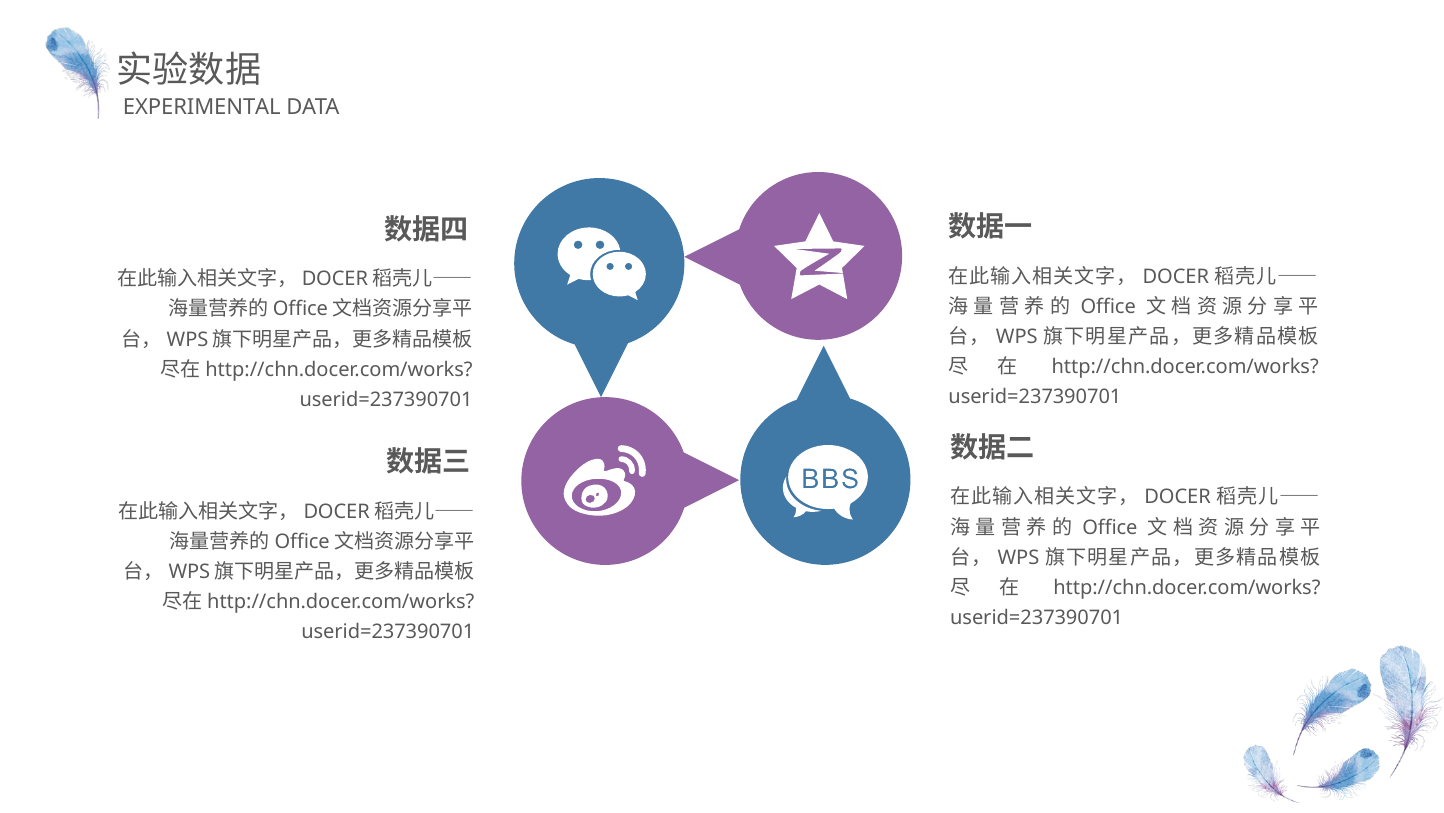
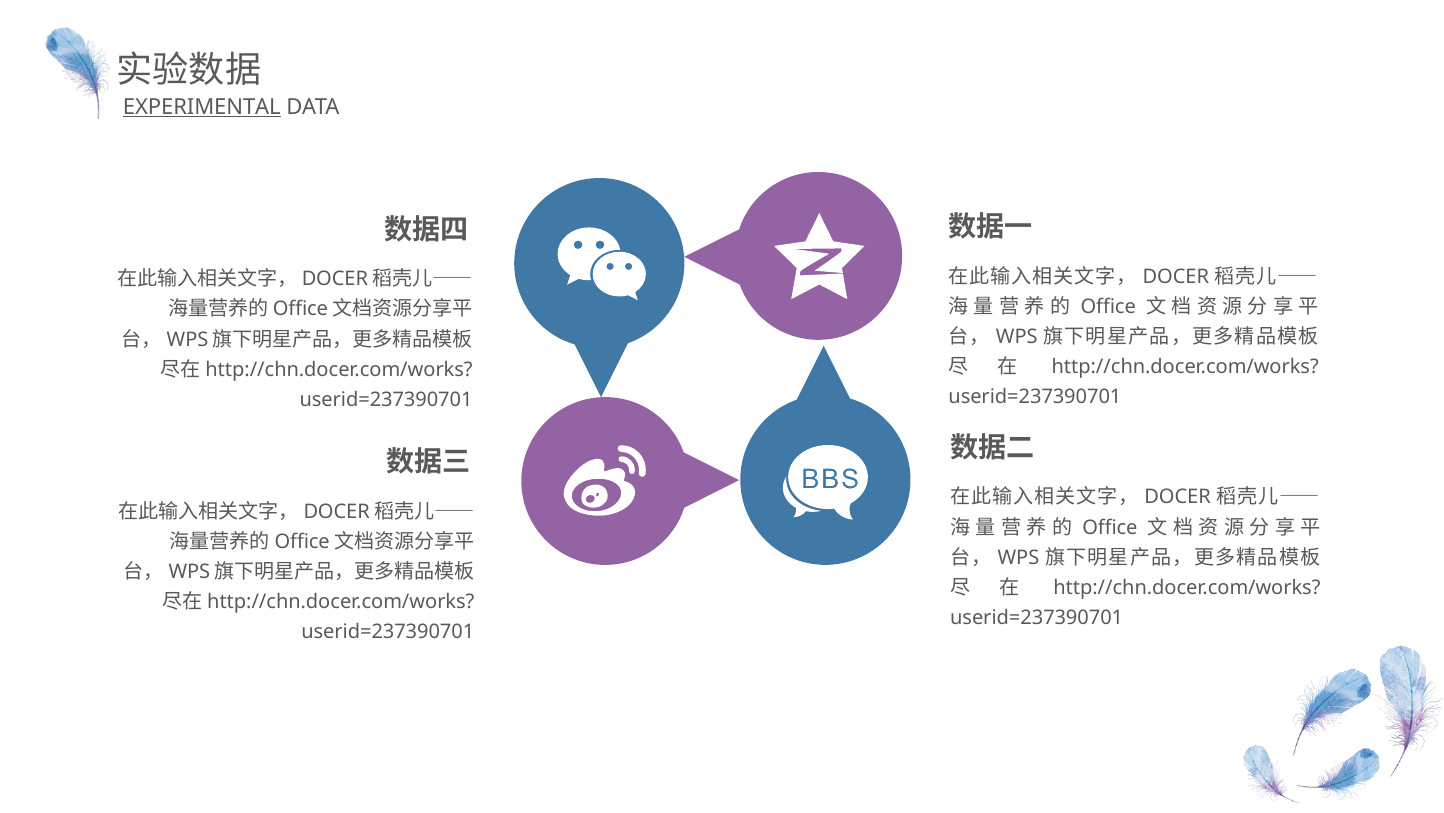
EXPERIMENTAL underline: none -> present (202, 107)
